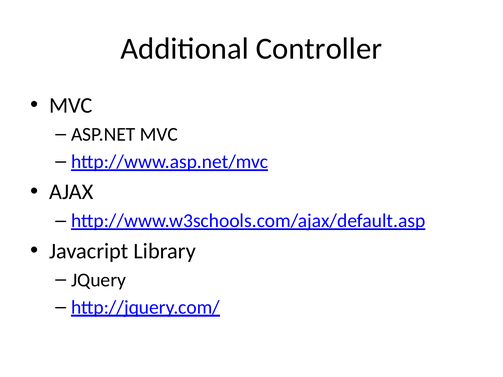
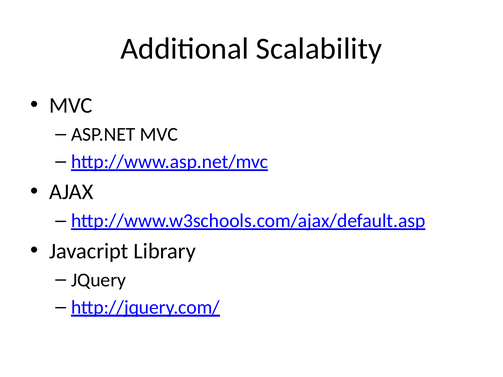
Controller: Controller -> Scalability (319, 49)
